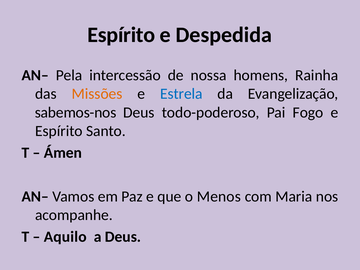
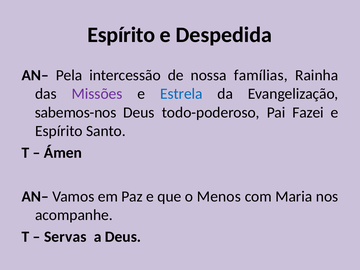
homens: homens -> famílias (261, 75)
Missões colour: orange -> purple (97, 94)
Fogo: Fogo -> Fazei (308, 112)
Aquilo: Aquilo -> Servas (65, 237)
